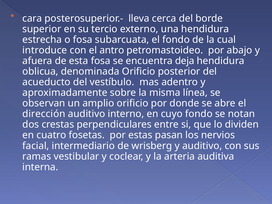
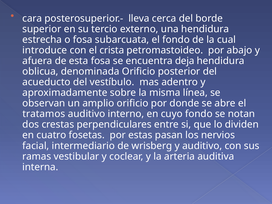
antro: antro -> crista (112, 50)
dirección: dirección -> tratamos (44, 114)
